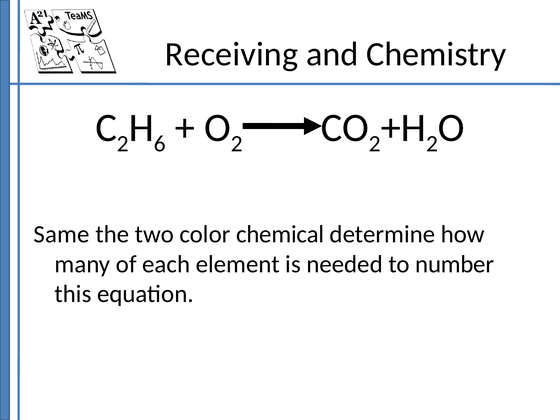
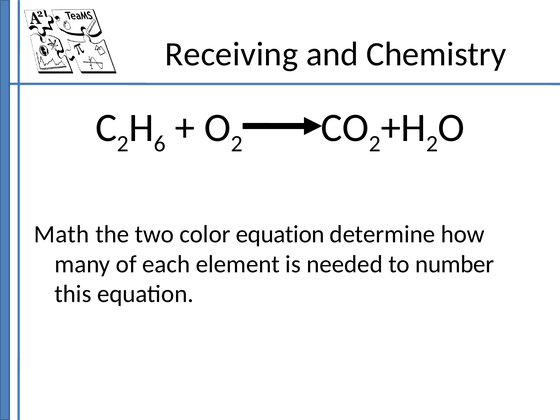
Same: Same -> Math (62, 234)
color chemical: chemical -> equation (280, 234)
